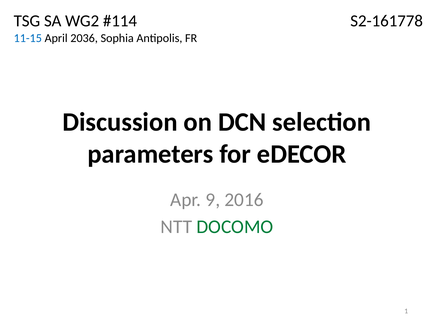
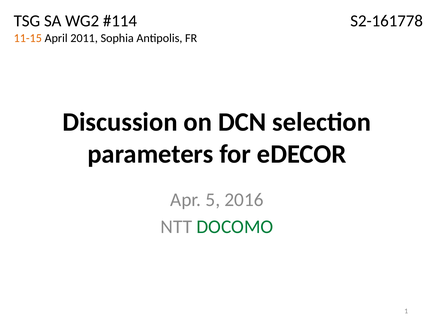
11-15 colour: blue -> orange (28, 38)
2036: 2036 -> 2011 (84, 38)
9: 9 -> 5 (213, 200)
